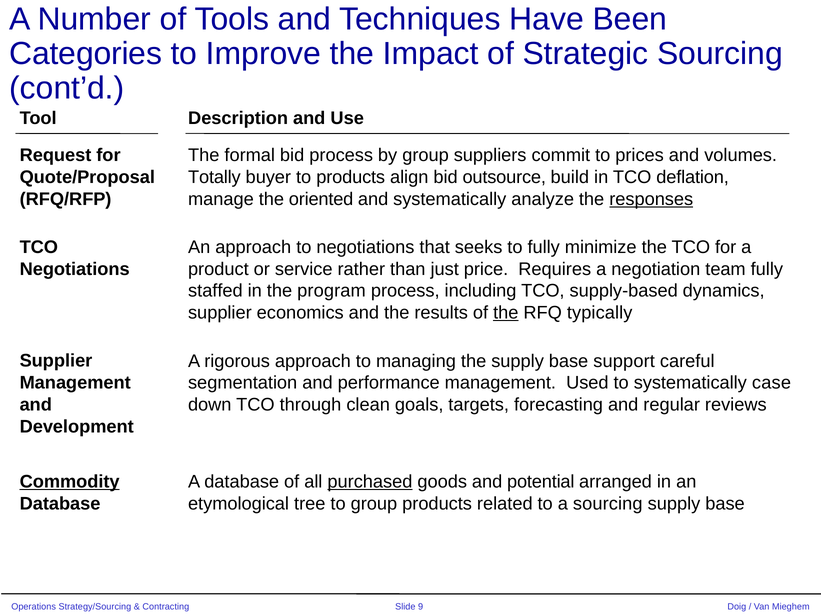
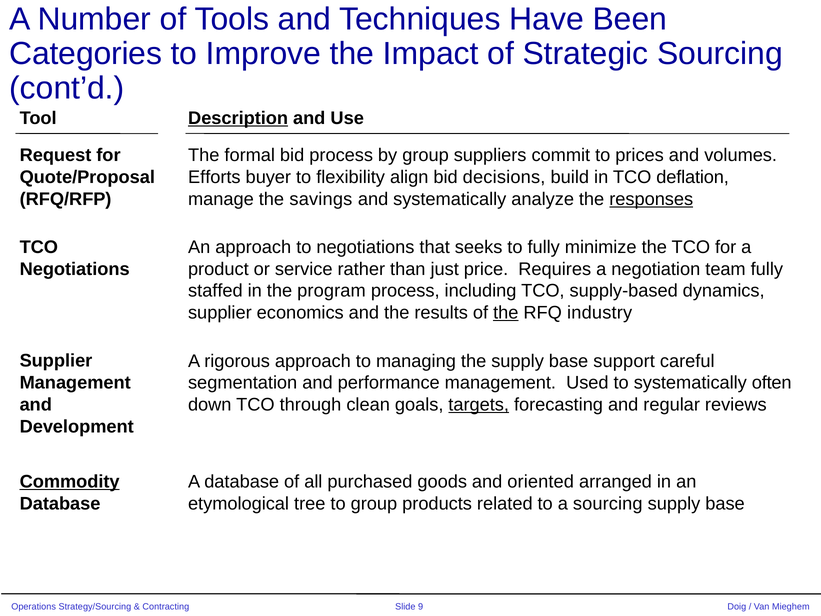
Description underline: none -> present (238, 118)
Totally: Totally -> Efforts (214, 177)
to products: products -> flexibility (351, 177)
outsource: outsource -> decisions (504, 177)
oriented: oriented -> savings (321, 199)
typically: typically -> industry (600, 313)
case: case -> often (772, 383)
targets underline: none -> present (479, 405)
purchased underline: present -> none (370, 481)
potential: potential -> oriented (541, 481)
